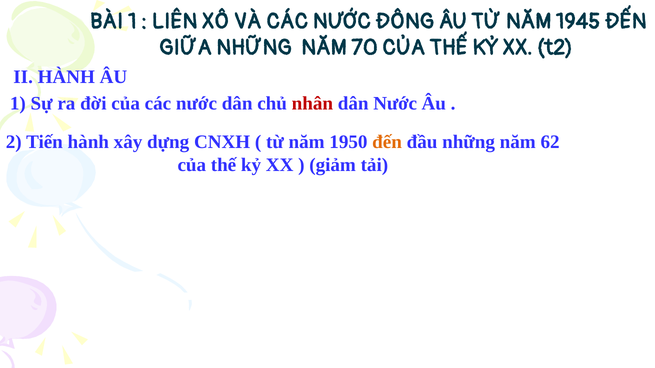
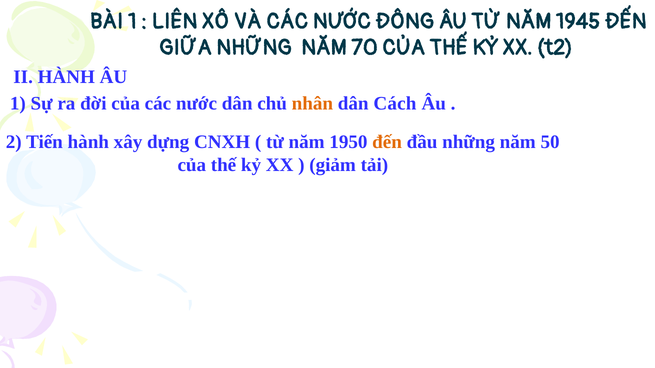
nhân colour: red -> orange (312, 104)
dân Nước: Nước -> Cách (395, 104)
62: 62 -> 50 (550, 142)
